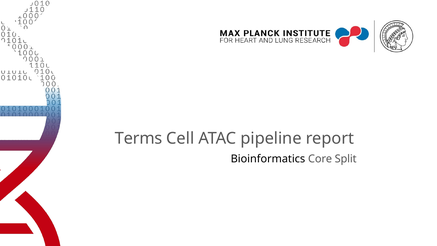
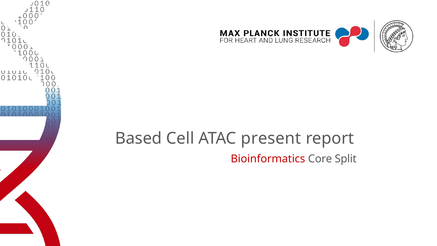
Terms: Terms -> Based (139, 138)
pipeline: pipeline -> present (271, 138)
Bioinformatics colour: black -> red (268, 159)
